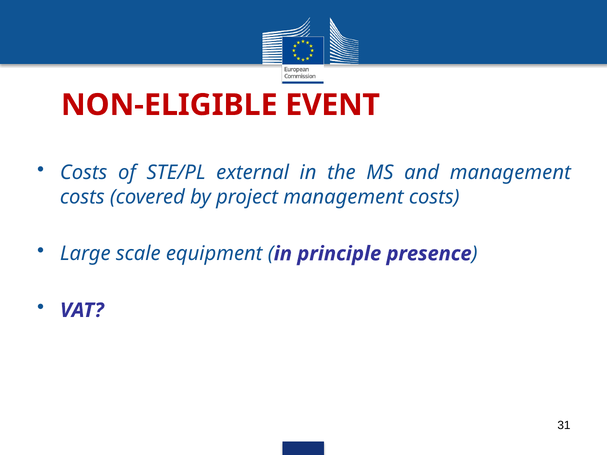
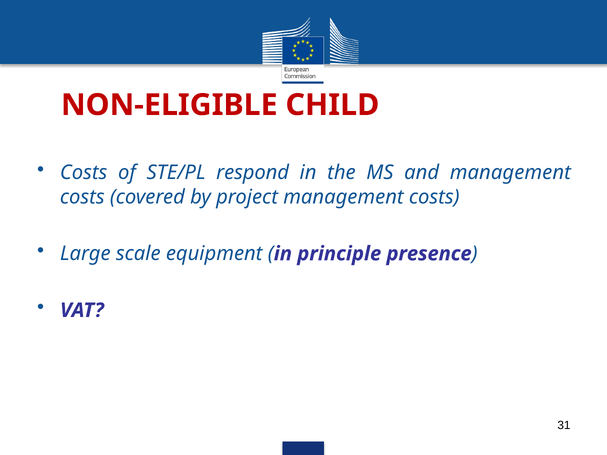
EVENT: EVENT -> CHILD (332, 105)
external: external -> respond (253, 173)
